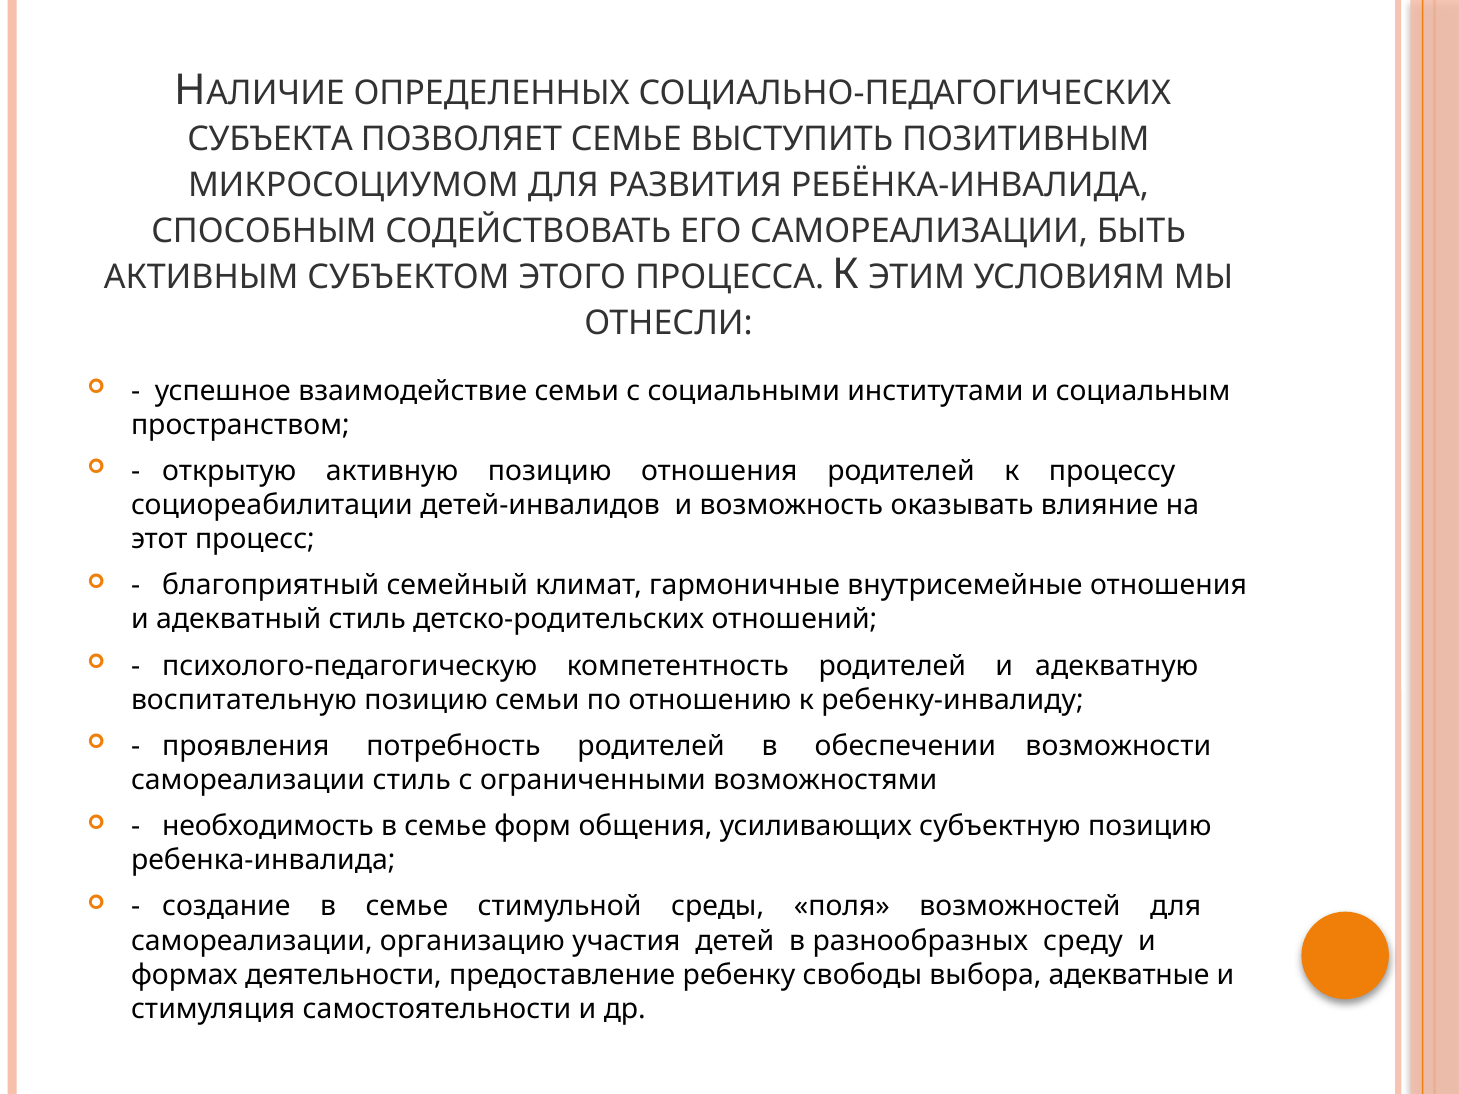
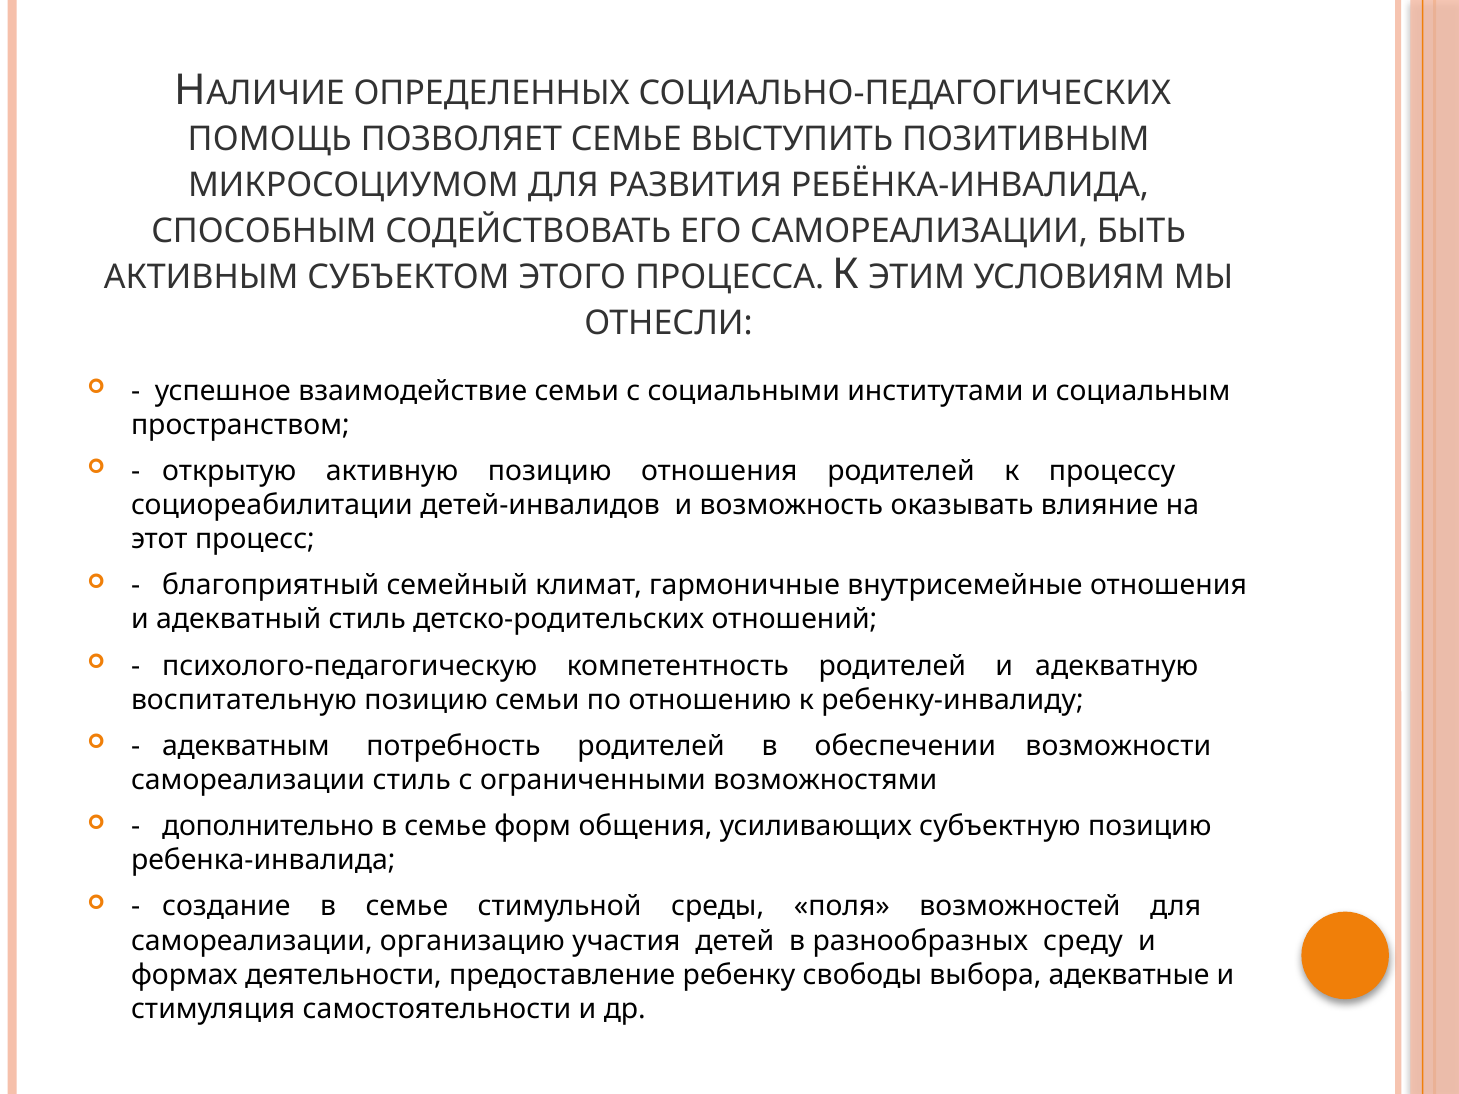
СУБЪЕКТА: СУБЪЕКТА -> ПОМОЩЬ (270, 140)
проявления: проявления -> адекватным (246, 746)
необходимость: необходимость -> дополнительно (268, 827)
